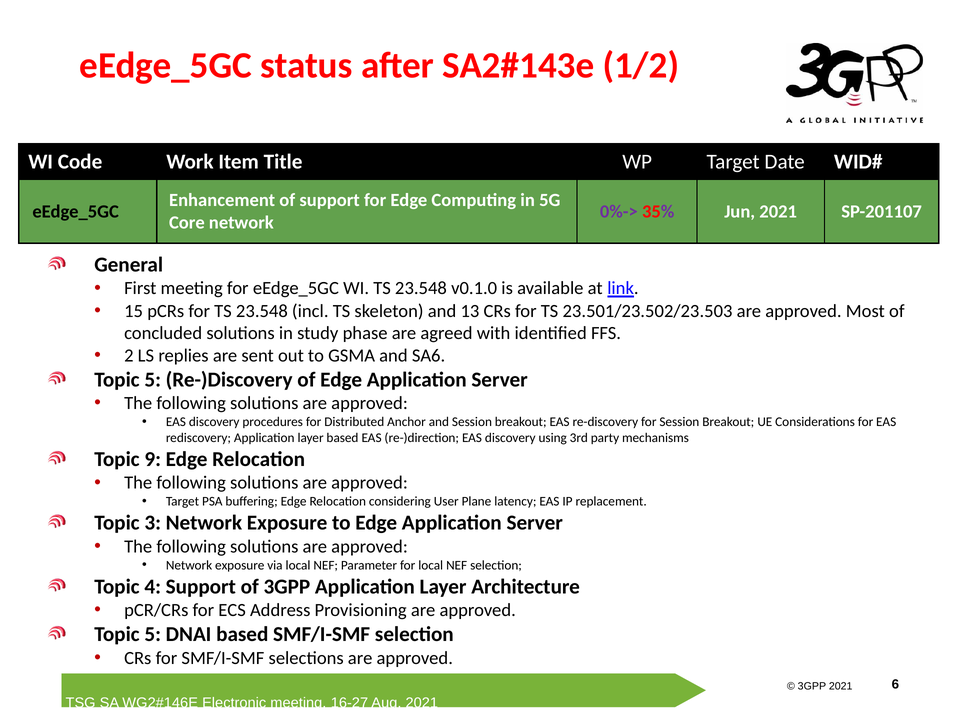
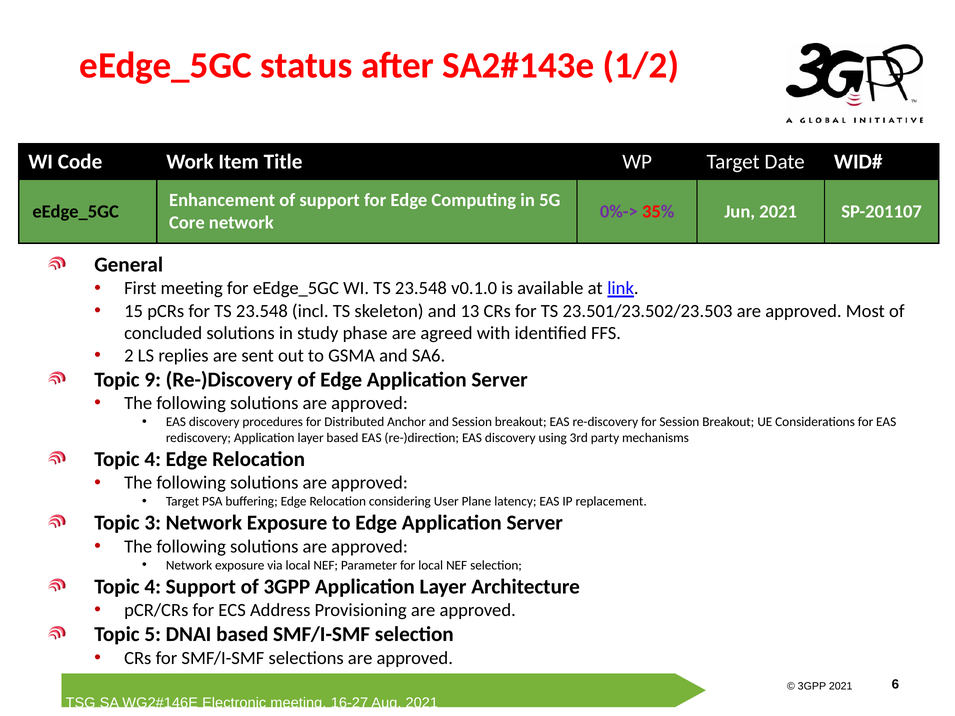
5: 5 -> 9 (153, 380)
9: 9 -> 4 (153, 459)
